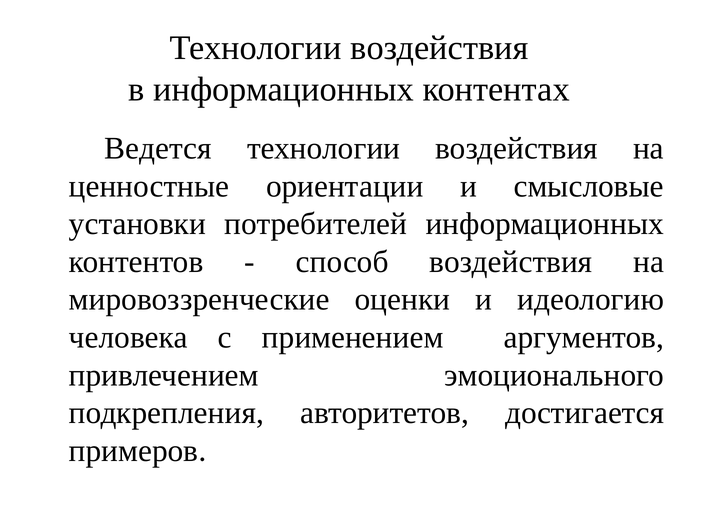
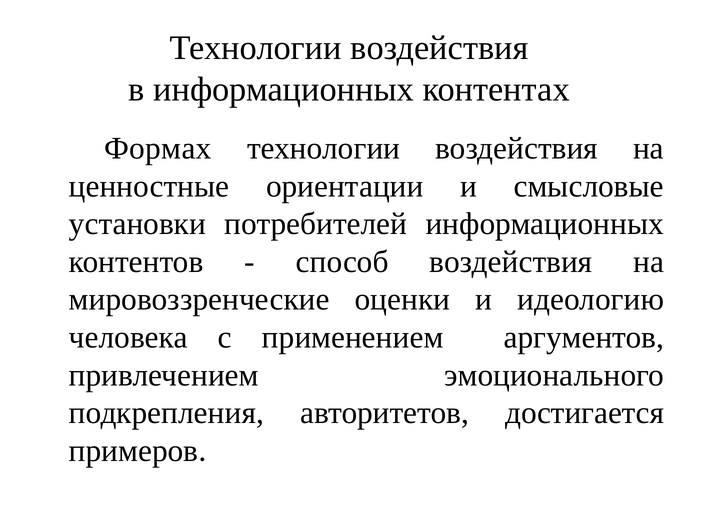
Ведется: Ведется -> Формах (158, 148)
